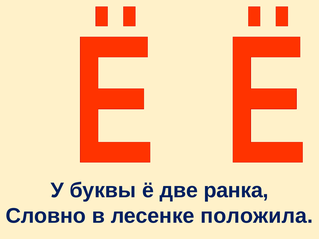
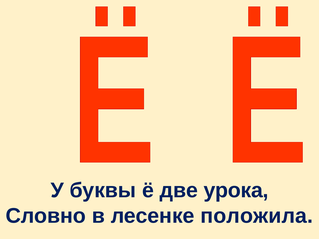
ранка: ранка -> урока (236, 191)
